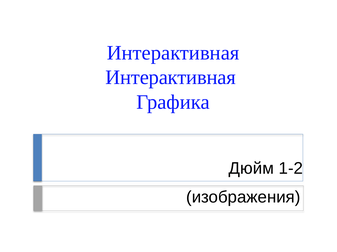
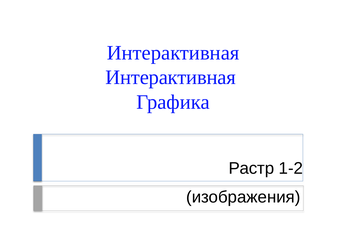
Дюйм: Дюйм -> Растр (251, 169)
